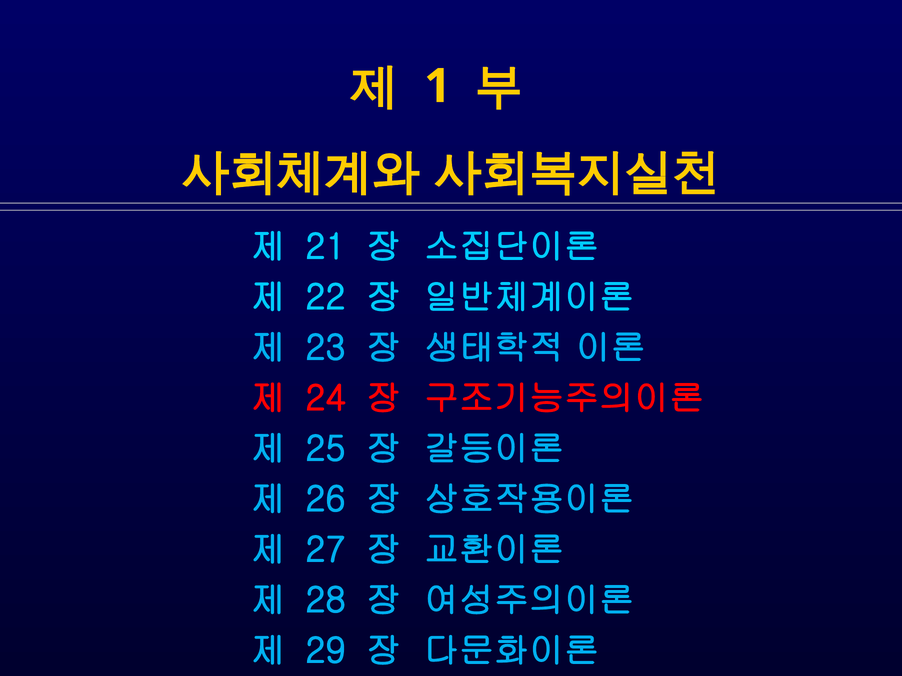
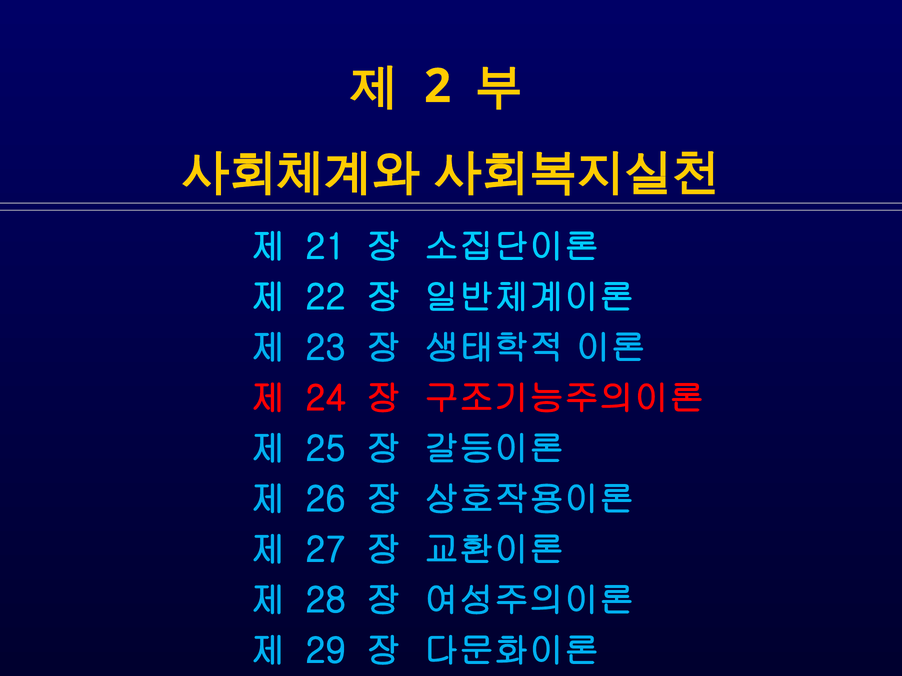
1: 1 -> 2 (438, 86)
